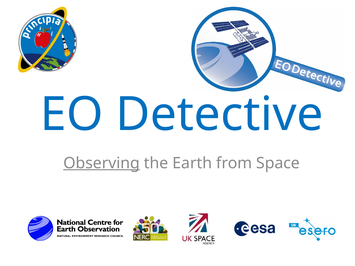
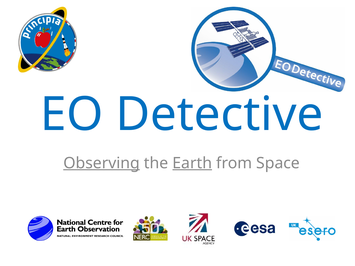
Earth underline: none -> present (192, 163)
